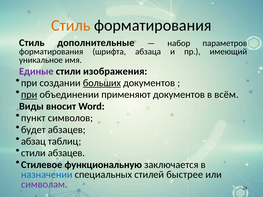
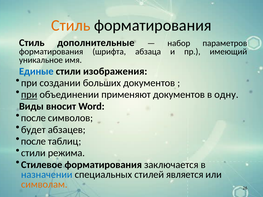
Единые colour: purple -> blue (36, 71)
больших underline: present -> none (102, 83)
всём: всём -> одну (226, 95)
пункт: пункт -> после (33, 118)
абзац: абзац -> после (33, 142)
стили абзацев: абзацев -> режима (66, 153)
Стилевое функциональную: функциональную -> форматирования (103, 165)
быстрее: быстрее -> является (185, 175)
символам colour: purple -> orange (44, 185)
